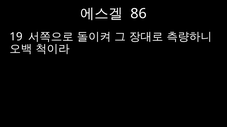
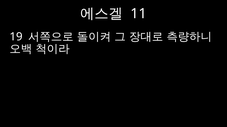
86: 86 -> 11 (139, 14)
